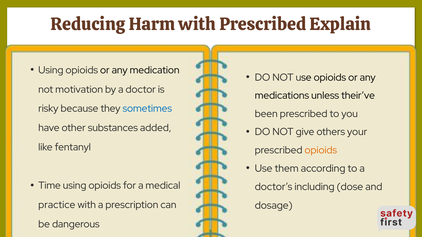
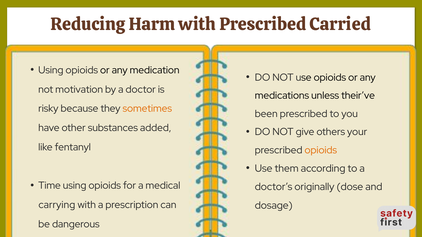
Explain: Explain -> Carried (340, 24)
sometimes colour: blue -> orange (147, 109)
including: including -> originally (314, 187)
practice: practice -> carrying (57, 205)
